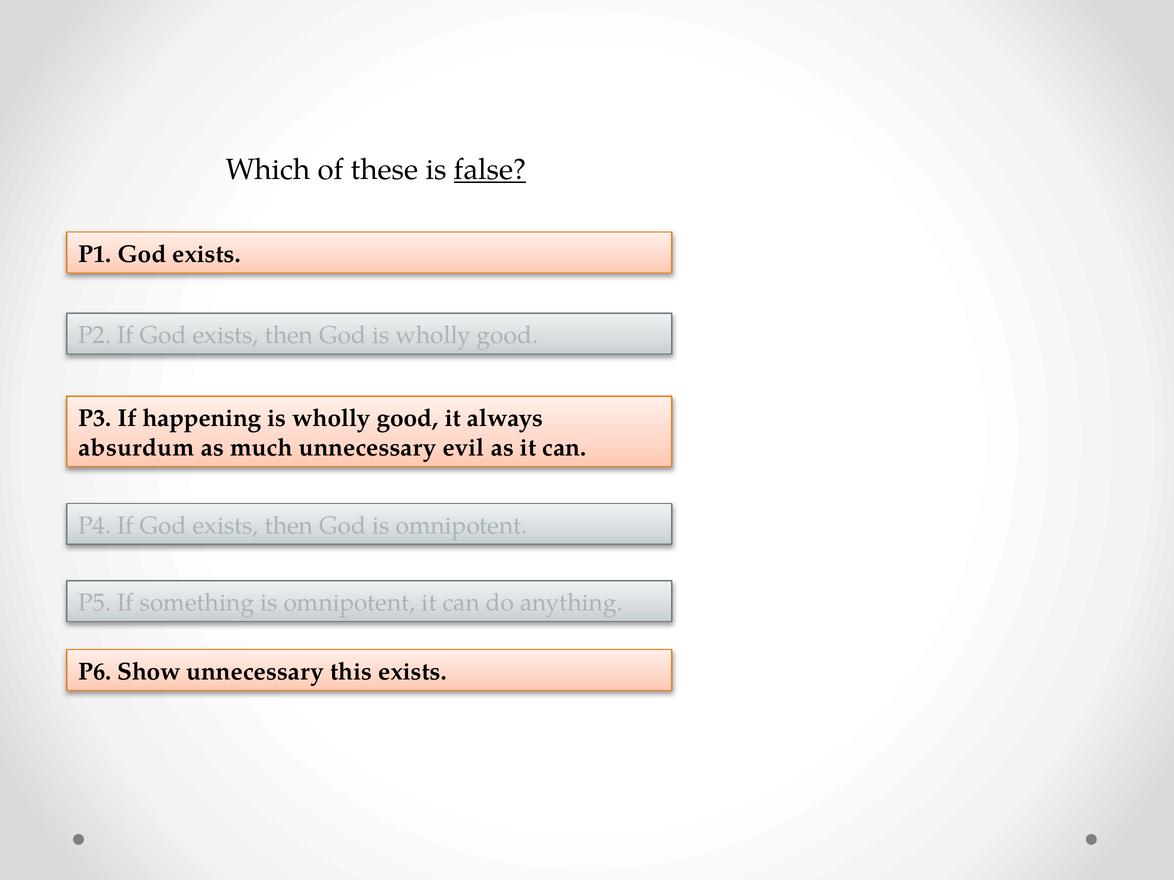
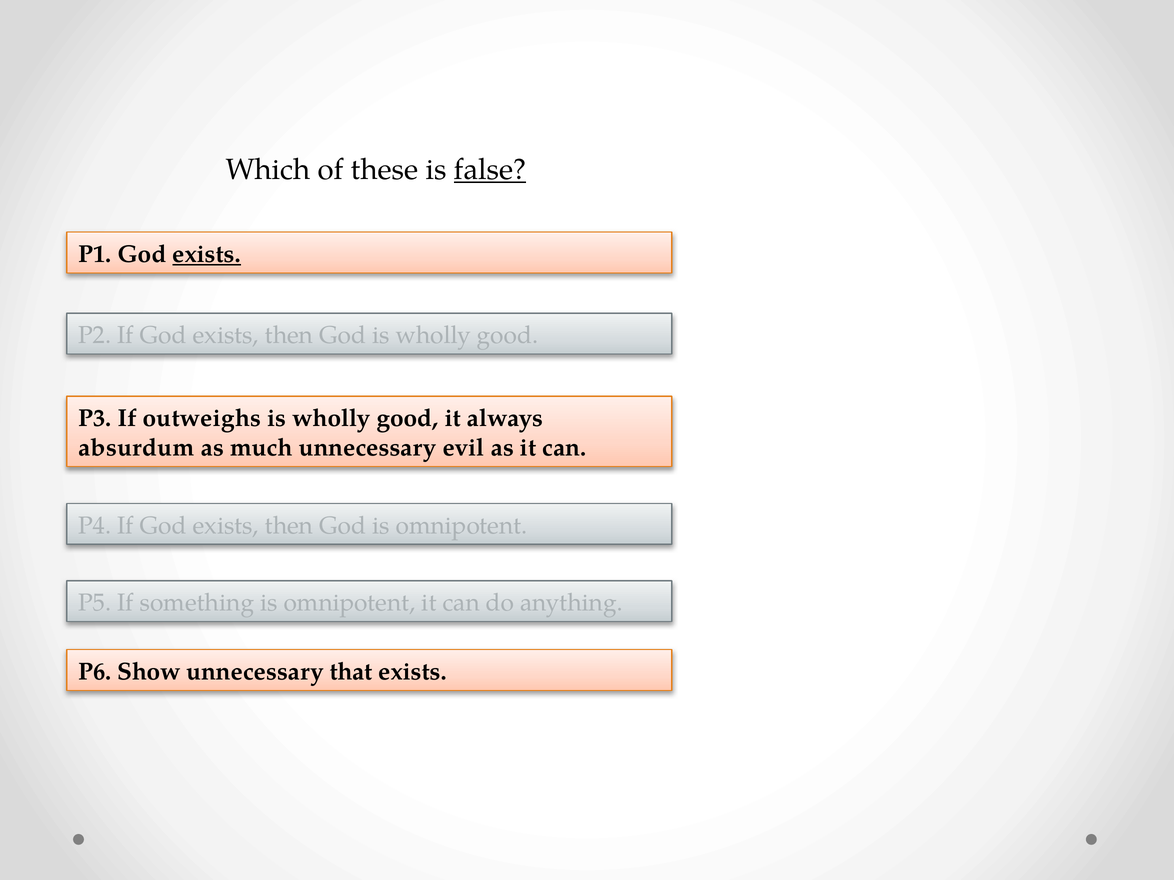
exists underline: none -> present (207, 254)
happening: happening -> outweighs (202, 419)
this: this -> that (351, 672)
